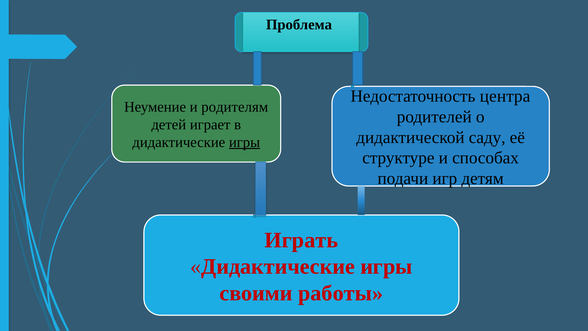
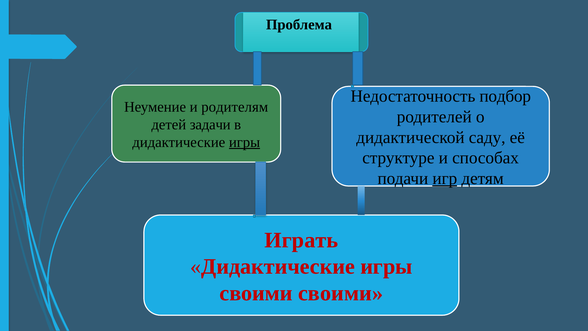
центра: центра -> подбор (505, 96)
играет: играет -> задачи (210, 125)
игр underline: none -> present (445, 178)
своими работы: работы -> своими (341, 293)
